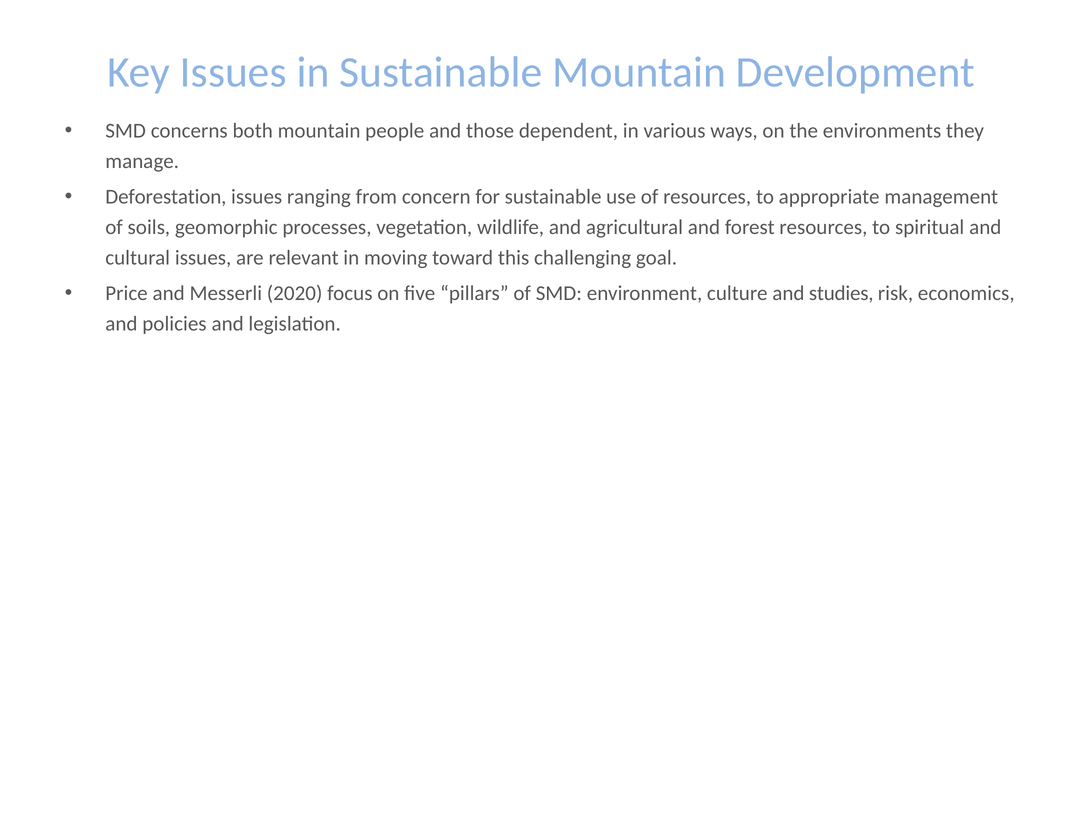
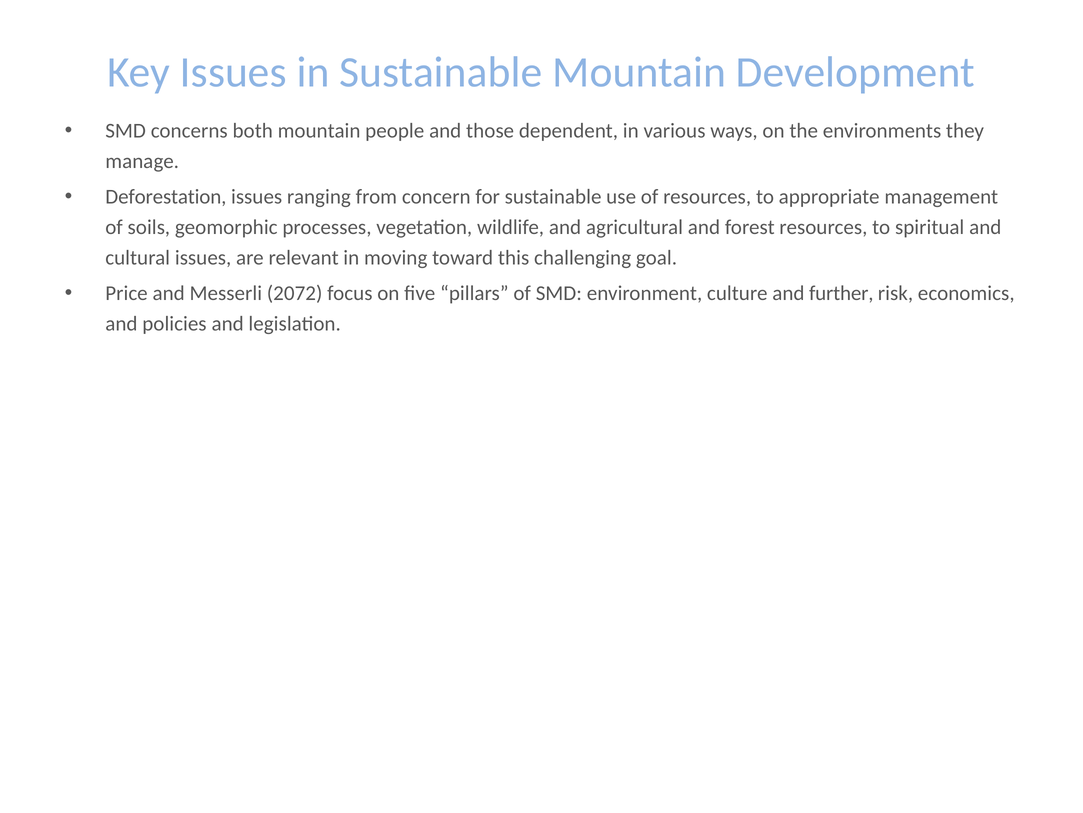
2020: 2020 -> 2072 (295, 293)
studies: studies -> further (841, 293)
